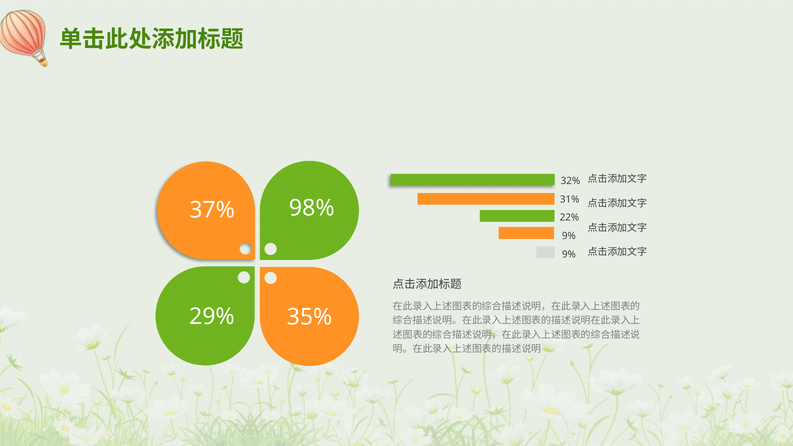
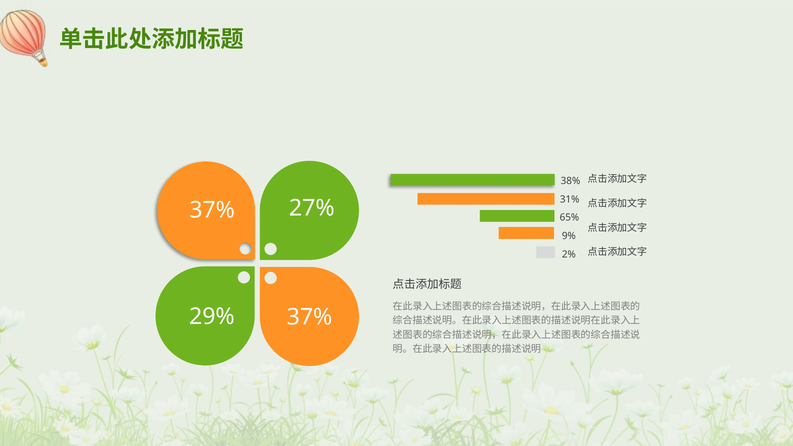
32%: 32% -> 38% (570, 181)
98%: 98% -> 27% (312, 208)
22%: 22% -> 65% (569, 218)
9%: 9% -> 2% (569, 255)
29% 35%: 35% -> 37% (310, 317)
